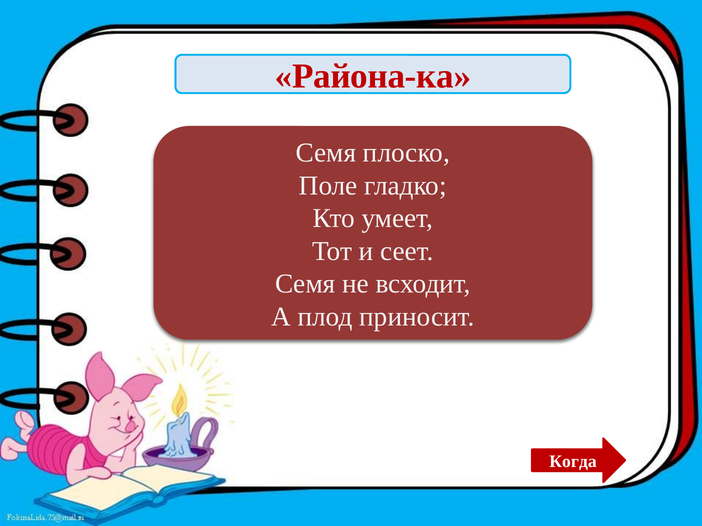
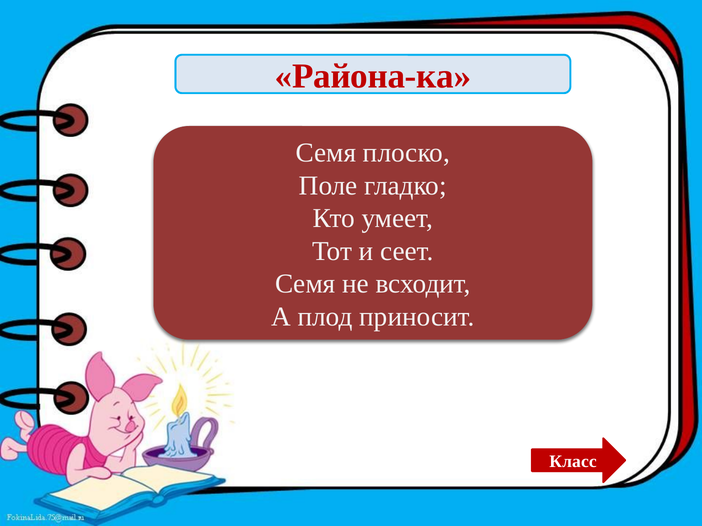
Когда: Когда -> Класс (573, 462)
